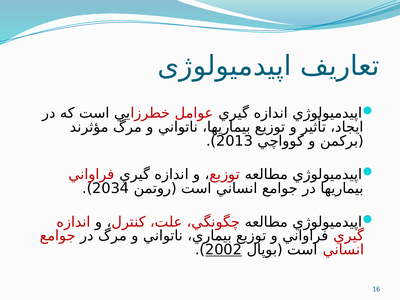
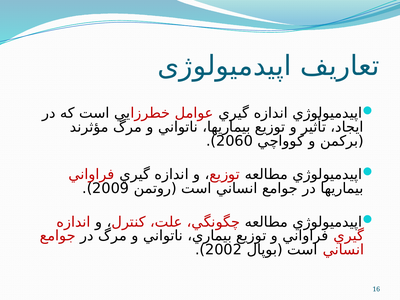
2013: 2013 -> 2060 (235, 141)
2034: 2034 -> 2009 (111, 188)
2002 underline: present -> none (224, 250)
